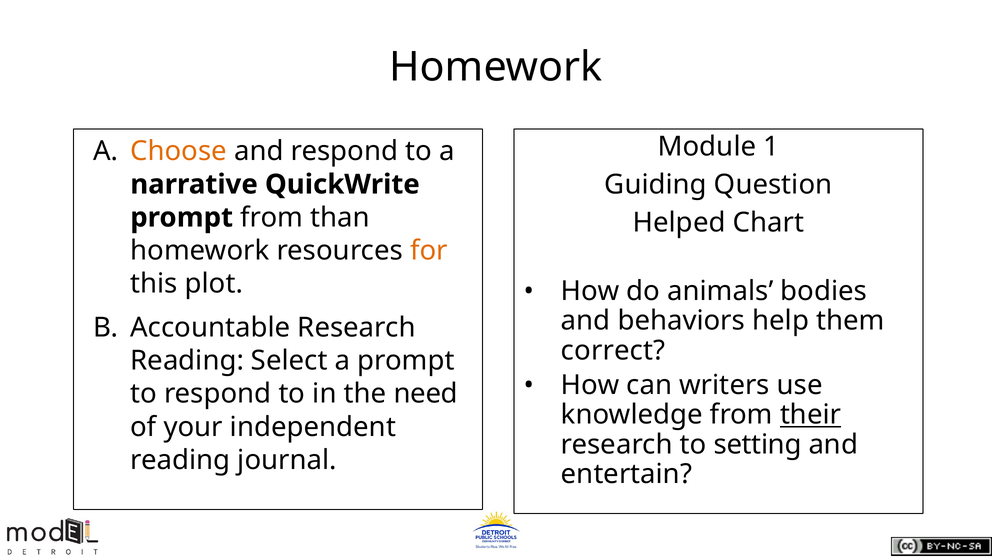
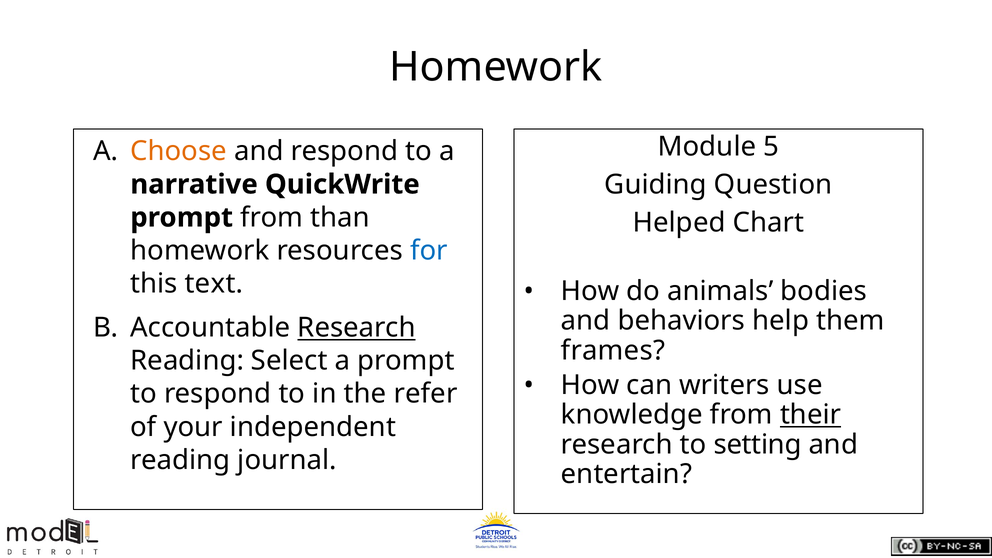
1: 1 -> 5 (771, 147)
for colour: orange -> blue (429, 251)
plot: plot -> text (214, 284)
Research underline: none -> present (357, 328)
correct: correct -> frames (613, 351)
need: need -> refer (426, 394)
